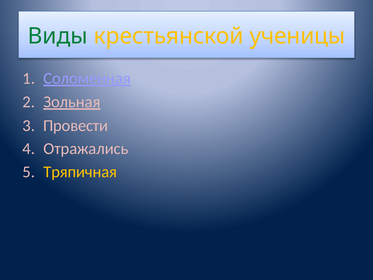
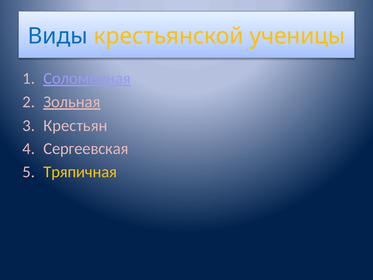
Виды colour: green -> blue (58, 36)
Провести: Провести -> Крестьян (75, 125)
Отражались: Отражались -> Сергеевская (86, 149)
